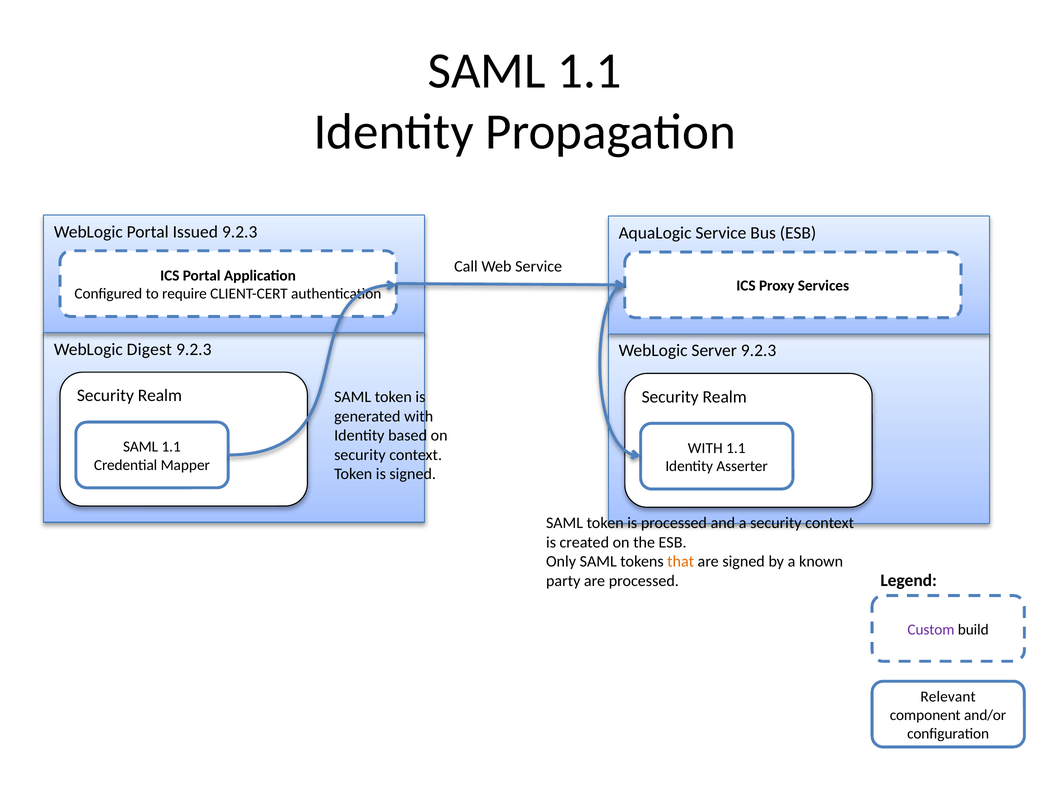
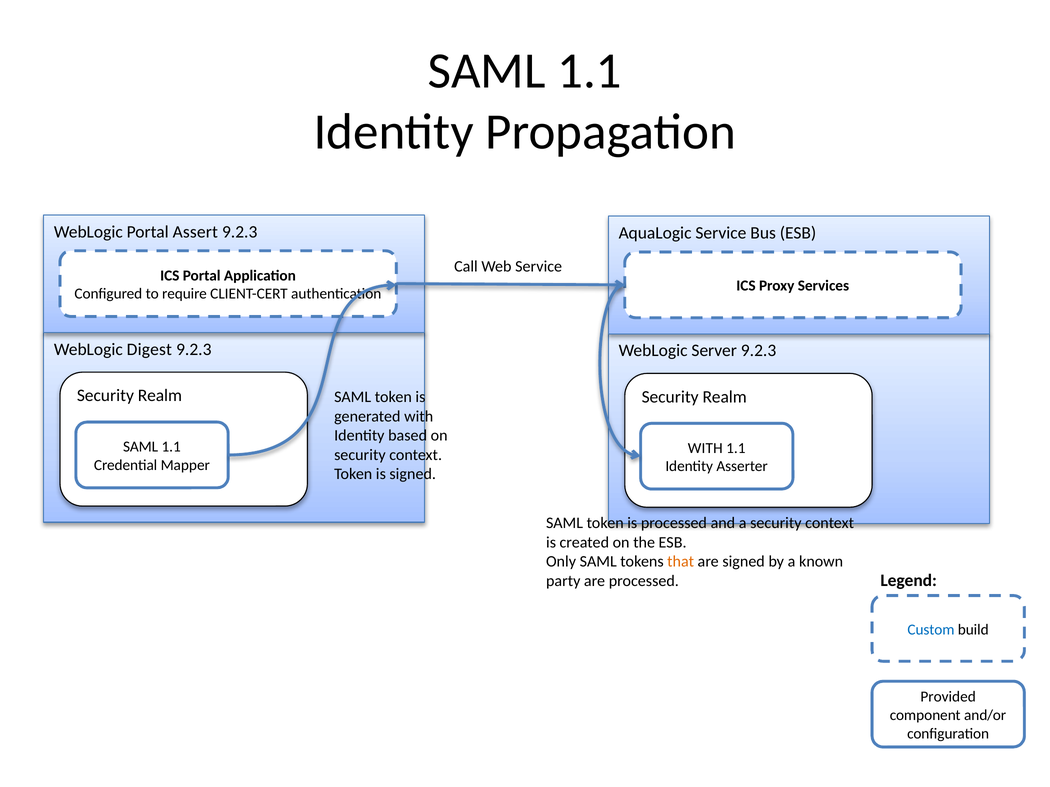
Issued: Issued -> Assert (195, 232)
Custom colour: purple -> blue (931, 630)
Relevant: Relevant -> Provided (948, 697)
